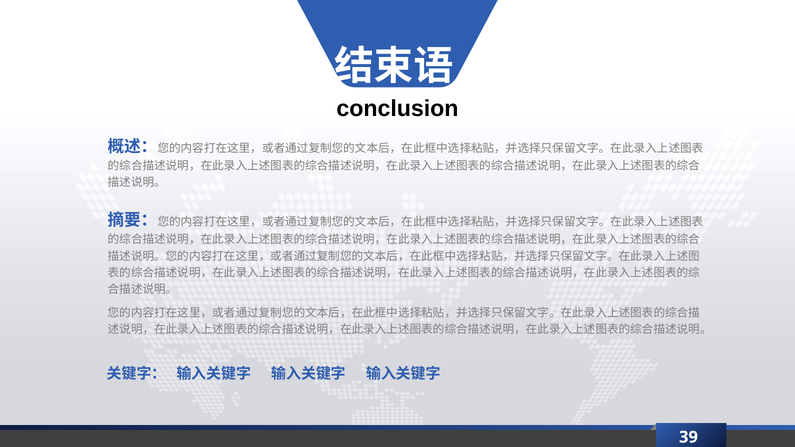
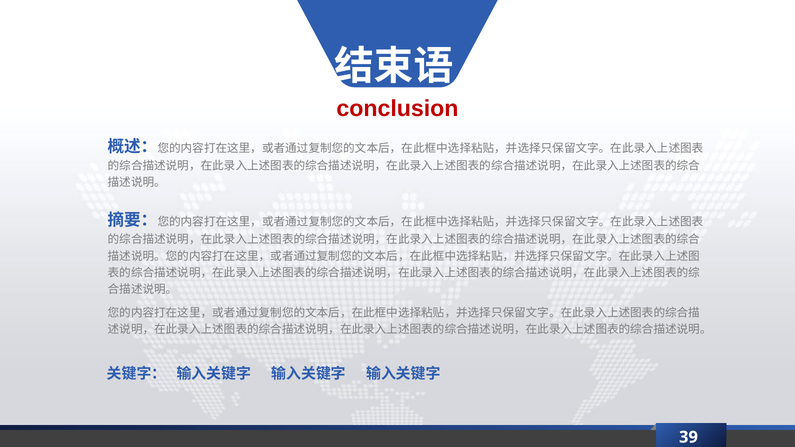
conclusion colour: black -> red (397, 109)
